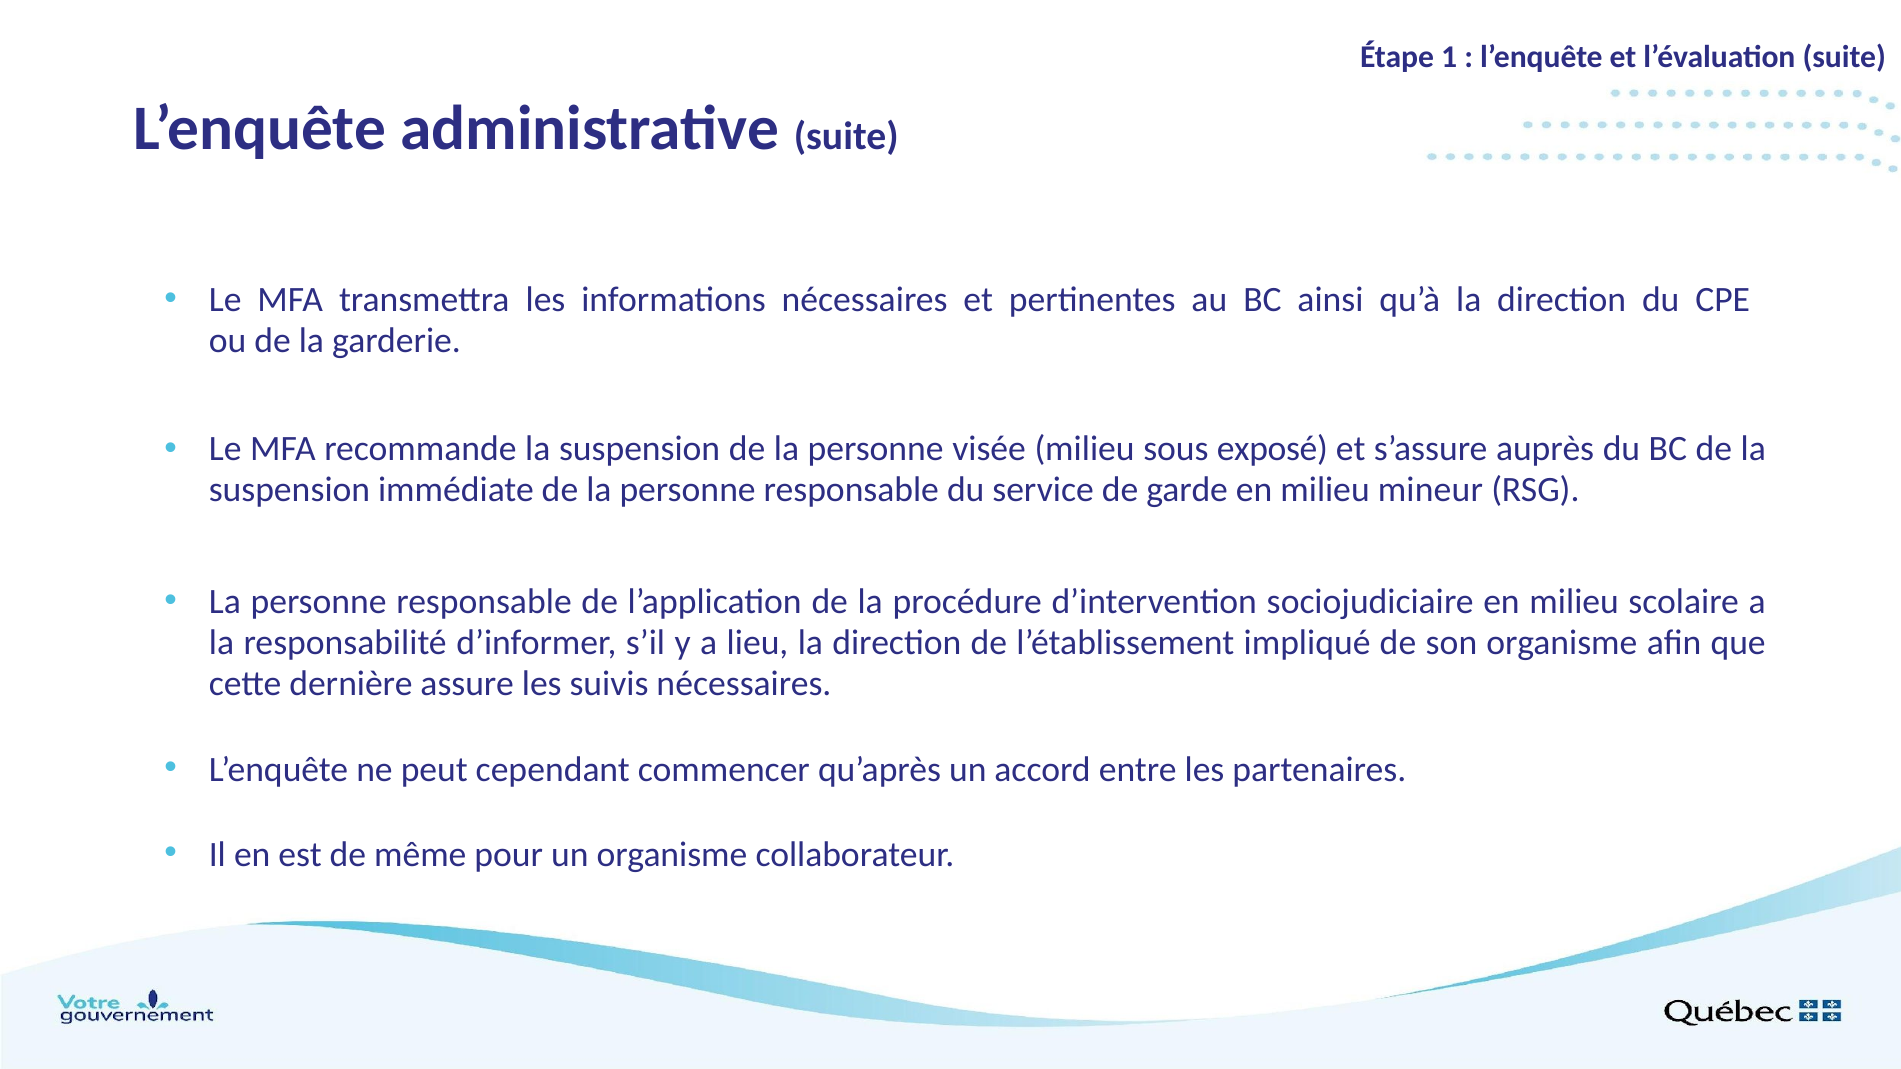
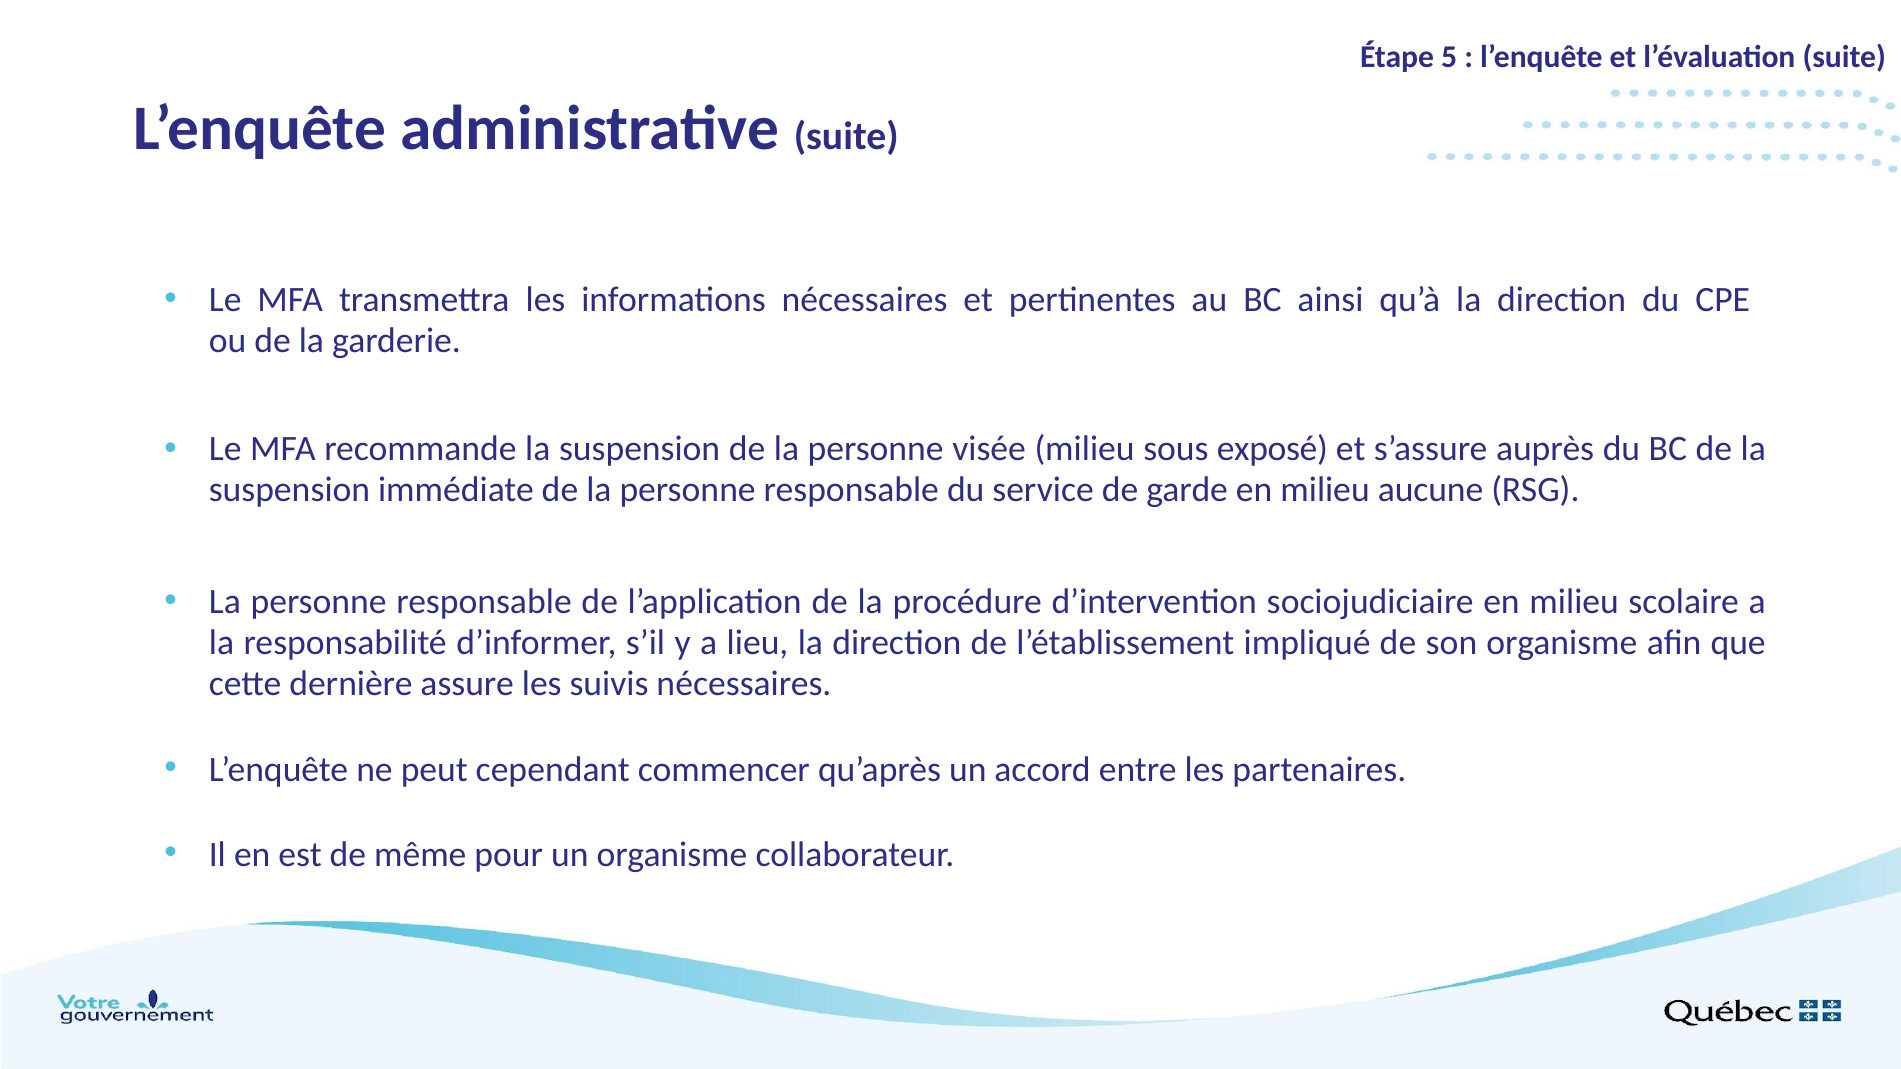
1: 1 -> 5 (1449, 57)
mineur: mineur -> aucune (1431, 490)
